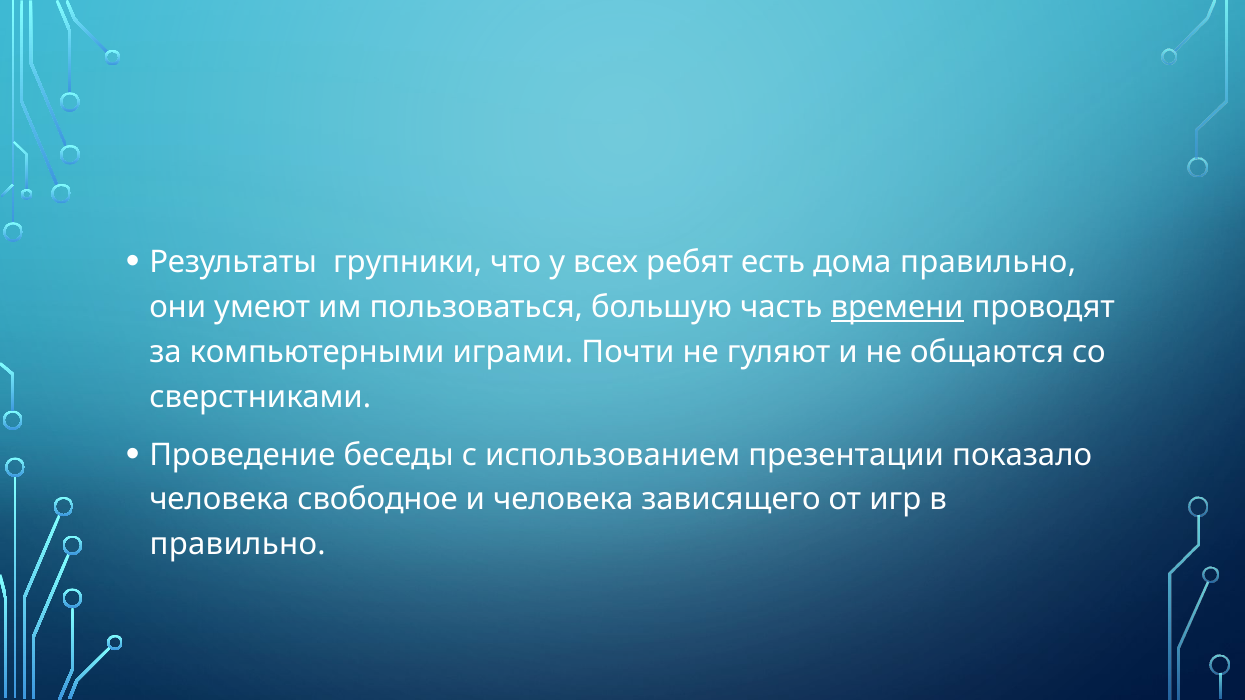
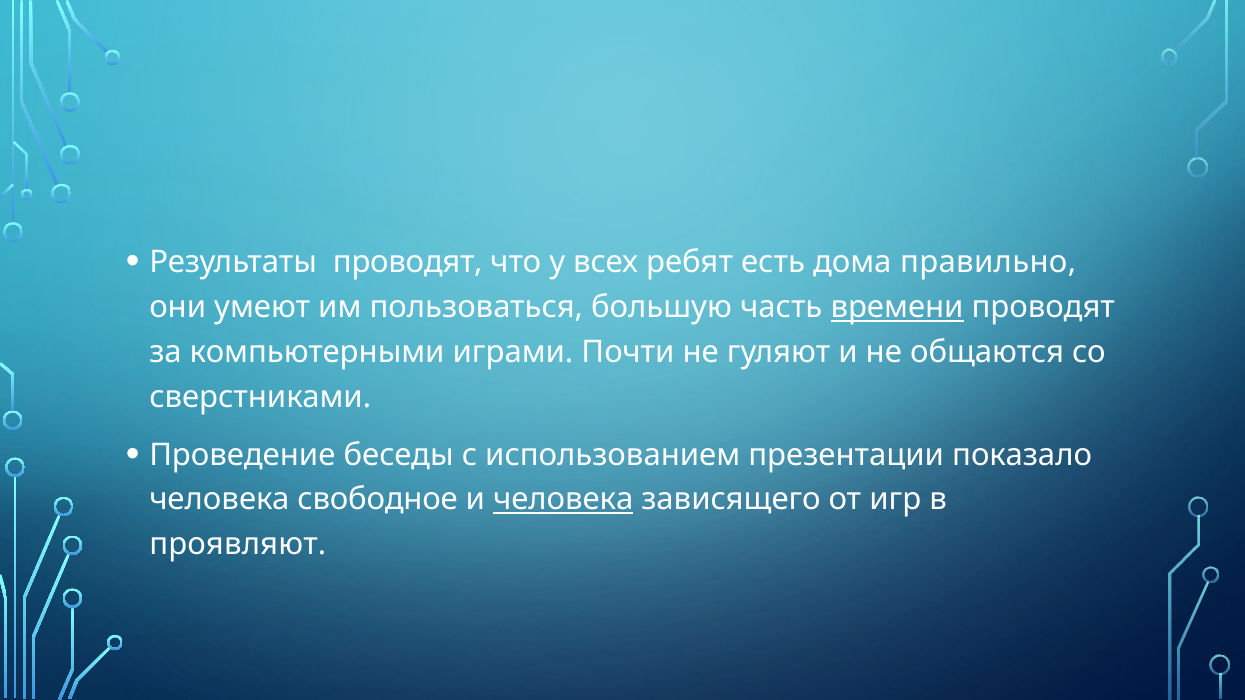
Результаты групники: групники -> проводят (408, 263)
человека underline: none -> present (563, 500)
правильно: правильно -> проявляют (238, 545)
